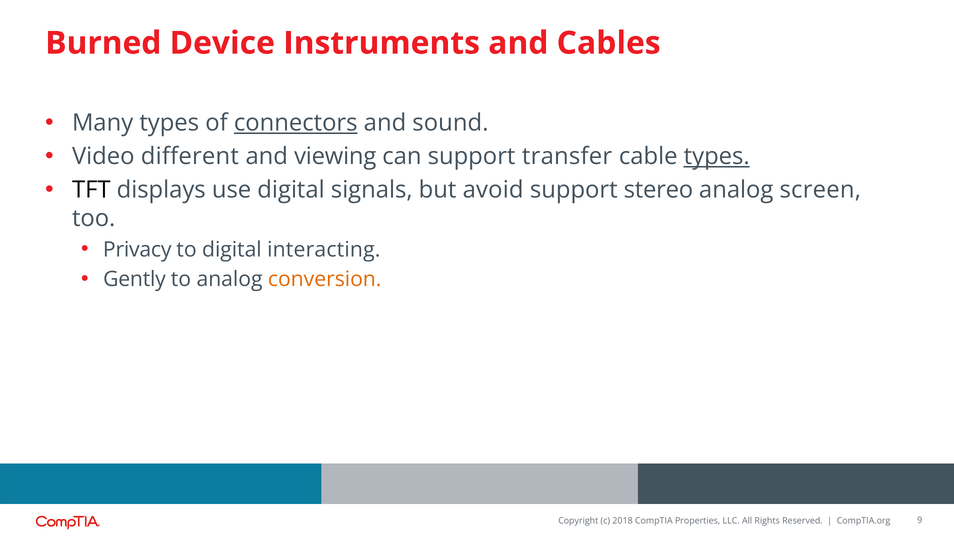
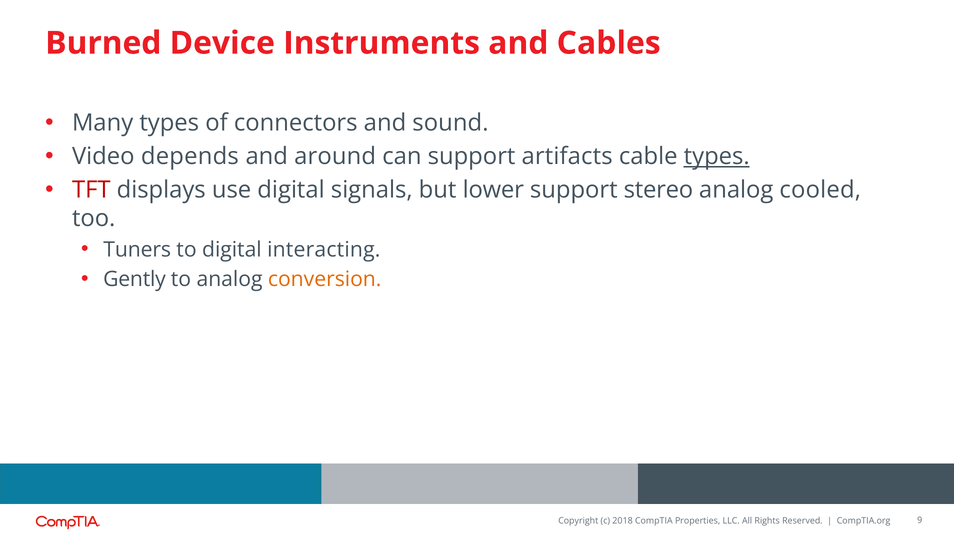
connectors underline: present -> none (296, 123)
different: different -> depends (190, 156)
viewing: viewing -> around (335, 156)
transfer: transfer -> artifacts (567, 156)
TFT colour: black -> red (91, 190)
avoid: avoid -> lower (493, 190)
screen: screen -> cooled (820, 190)
Privacy: Privacy -> Tuners (137, 250)
